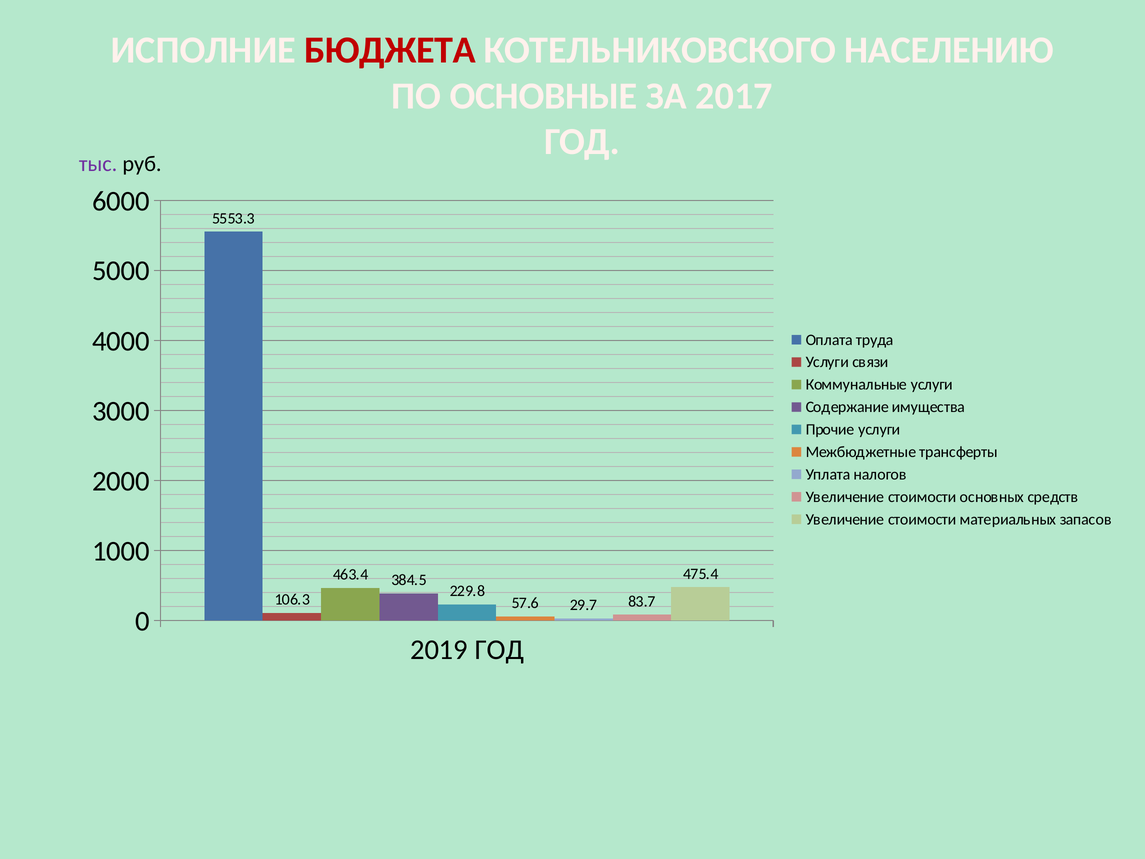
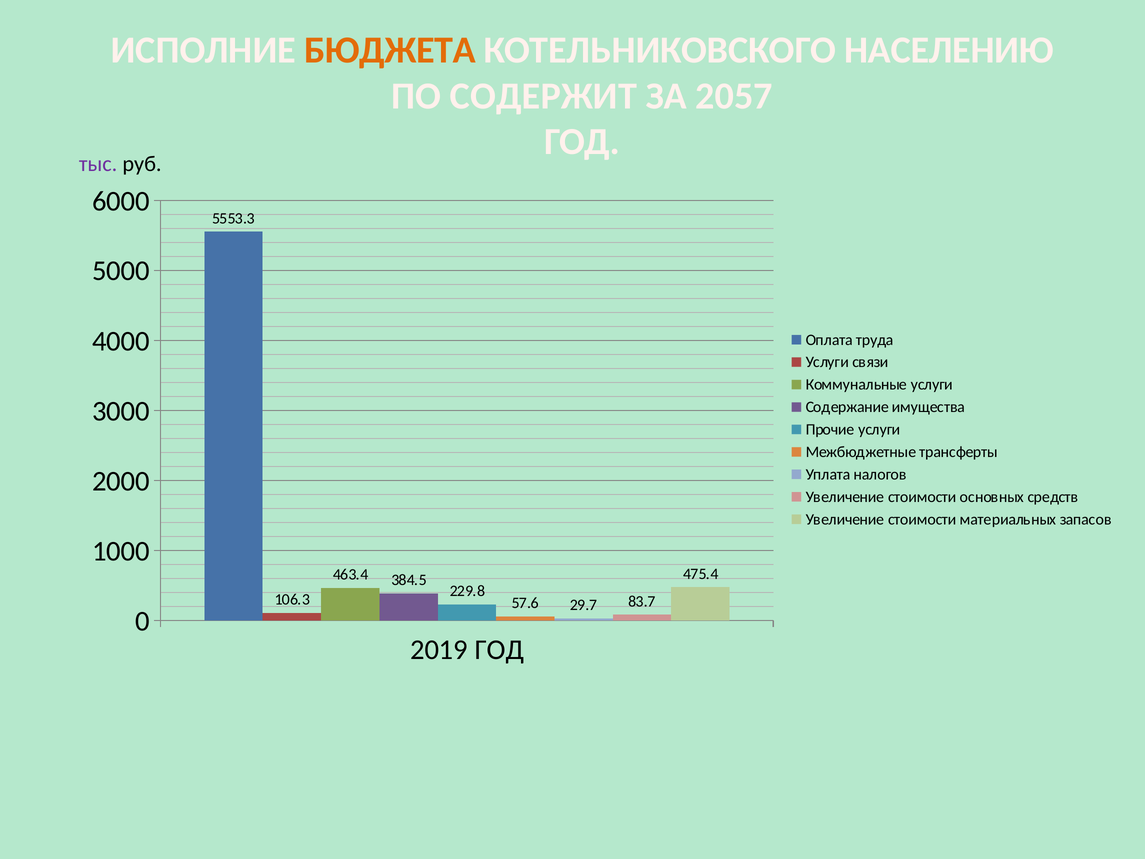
БЮДЖЕТА colour: red -> orange (390, 50)
ОСНОВНЫЕ: ОСНОВНЫЕ -> СОДЕРЖИТ (543, 96)
2017: 2017 -> 2057 (734, 96)
